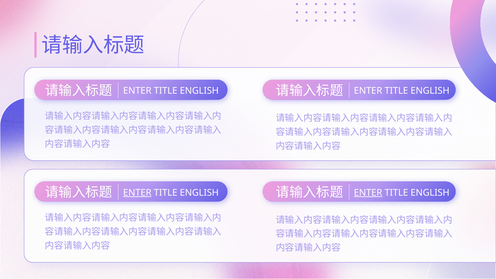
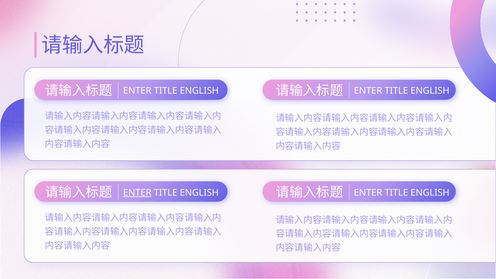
ENTER underline: present -> none (368, 193)
